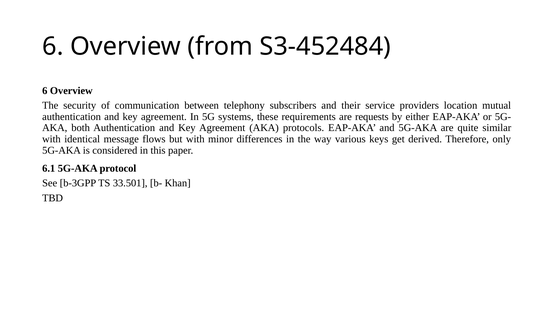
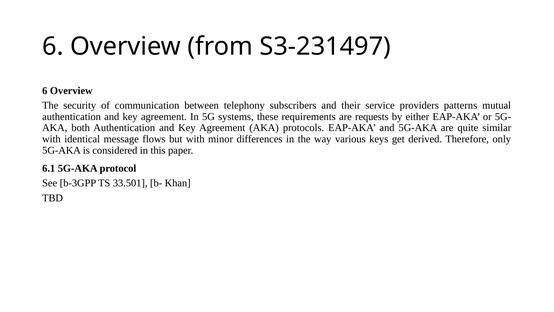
S3-452484: S3-452484 -> S3-231497 (325, 47)
location: location -> patterns (461, 105)
